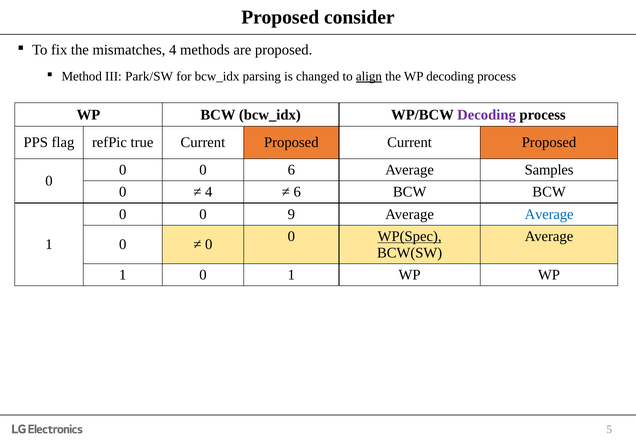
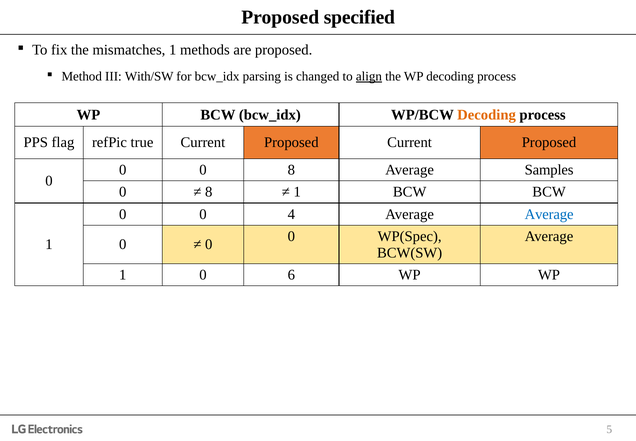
consider: consider -> specified (359, 17)
mismatches 4: 4 -> 1 (173, 50)
Park/SW: Park/SW -> With/SW (149, 76)
Decoding colour: purple -> orange (487, 114)
0 6: 6 -> 8 (291, 170)
4: 4 -> 8 (209, 192)
6: 6 -> 1 (297, 192)
9: 9 -> 4 (291, 214)
WP(Spec underline: present -> none (410, 236)
0 1: 1 -> 6 (291, 274)
